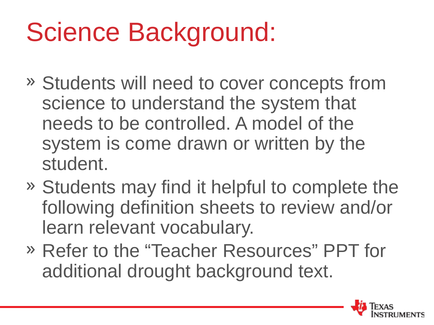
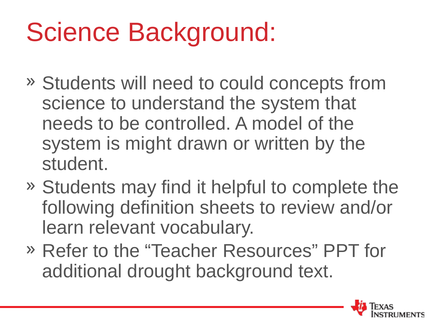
cover: cover -> could (242, 83)
come: come -> might (148, 144)
